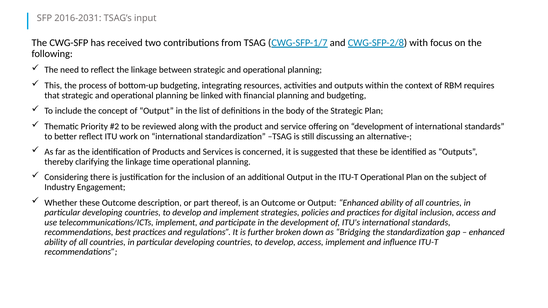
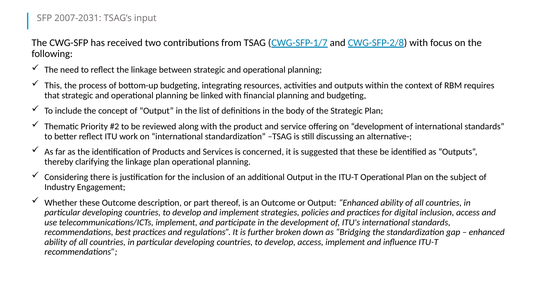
2016-2031: 2016-2031 -> 2007-2031 (78, 18)
linkage time: time -> plan (162, 162)
